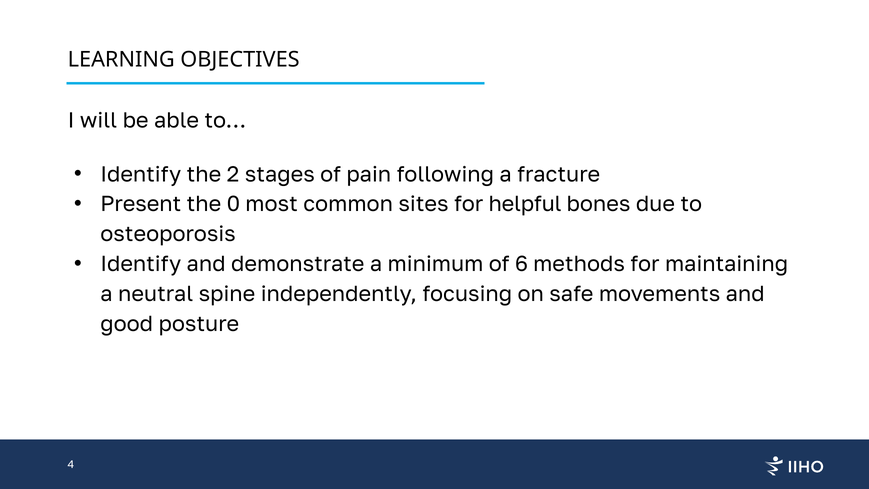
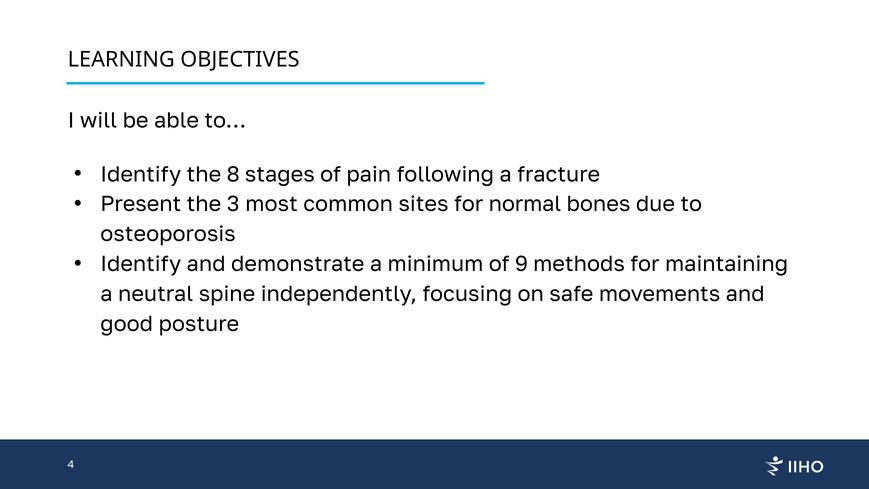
2: 2 -> 8 (233, 174)
0: 0 -> 3 (233, 204)
helpful: helpful -> normal (525, 204)
6: 6 -> 9 (521, 264)
